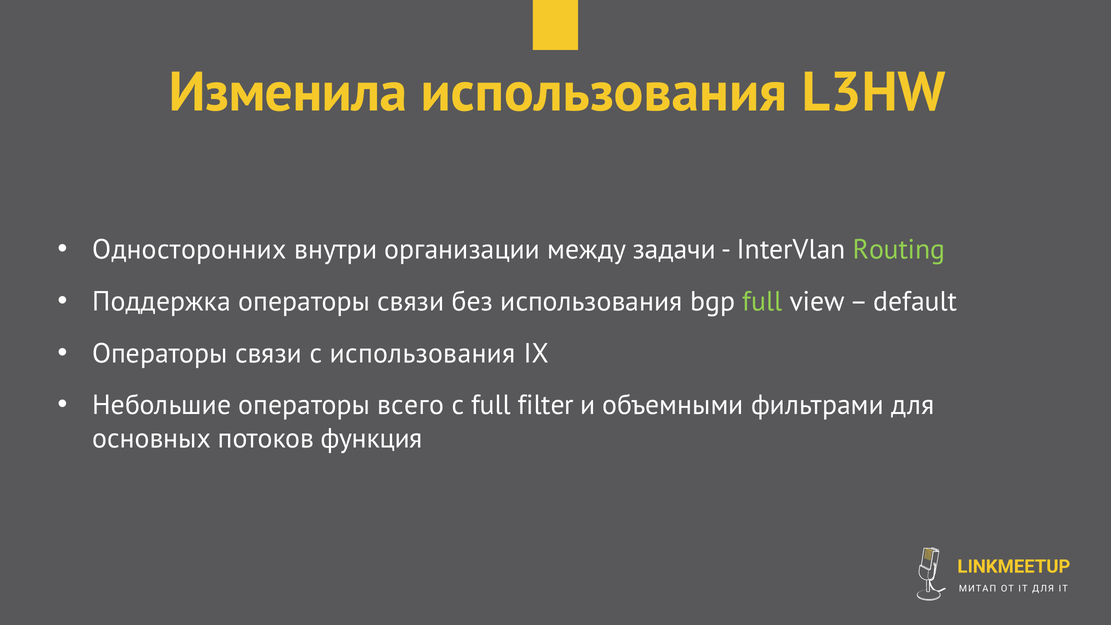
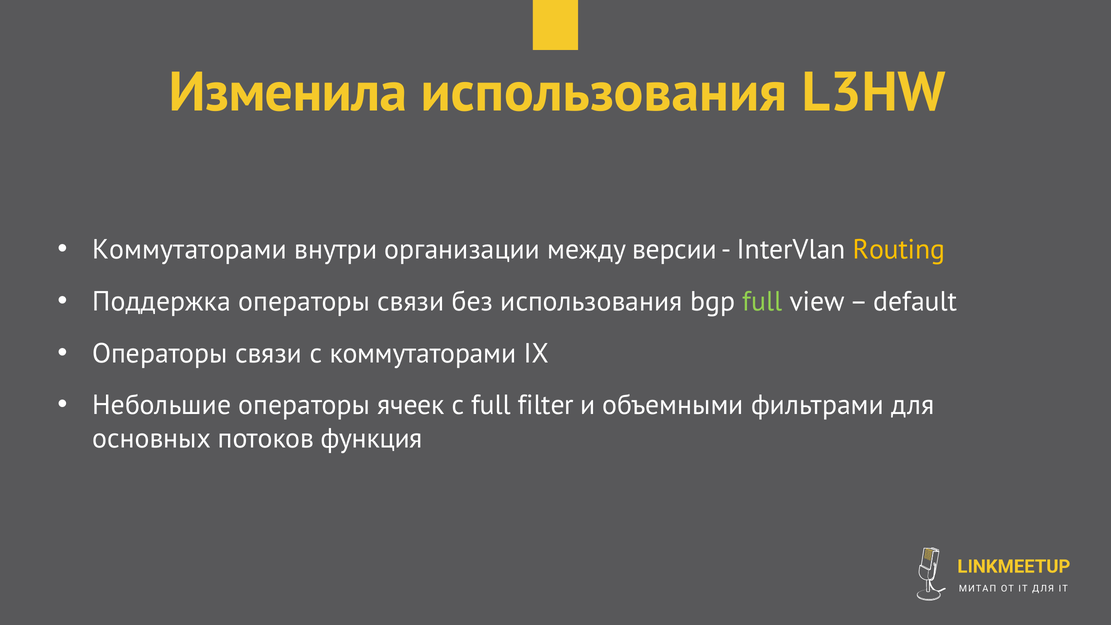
Односторонних: Односторонних -> Коммутаторами (190, 250)
задачи: задачи -> версии (675, 250)
Routing colour: light green -> yellow (899, 250)
с использования: использования -> коммутаторами (423, 353)
всего: всего -> ячеек (411, 405)
